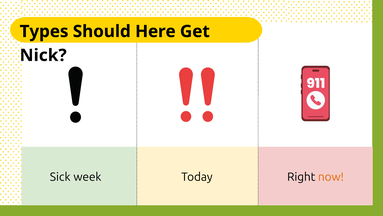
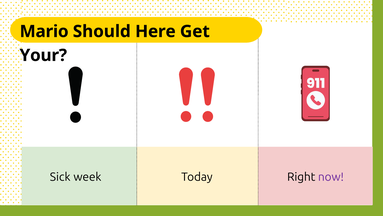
Types: Types -> Mario (44, 31)
Nick: Nick -> Your (43, 55)
now colour: orange -> purple (331, 177)
